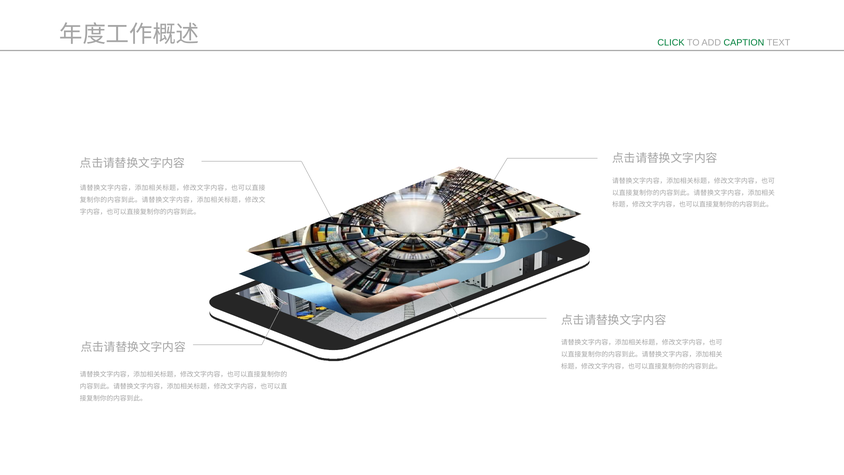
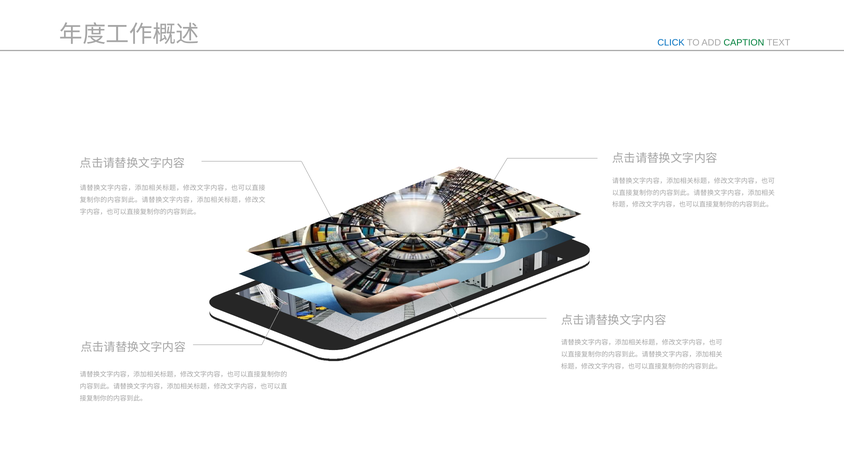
CLICK colour: green -> blue (671, 43)
